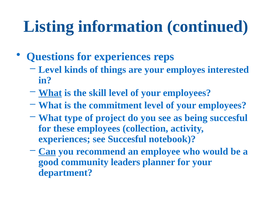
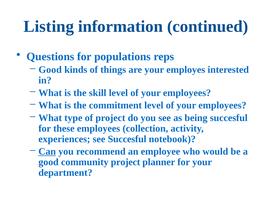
for experiences: experiences -> populations (123, 57)
Level: Level -> Good (50, 70)
What underline: present -> none (50, 93)
community leaders: leaders -> project (126, 162)
